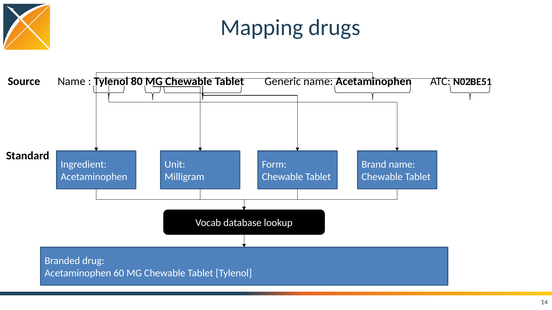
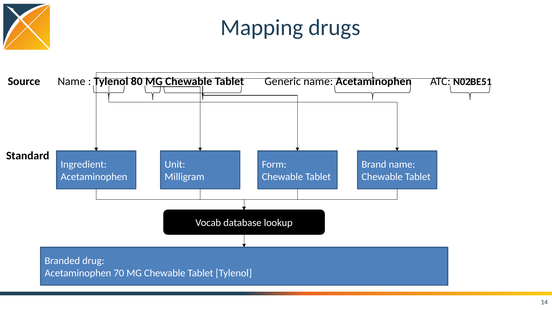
60: 60 -> 70 (119, 274)
